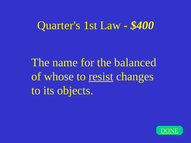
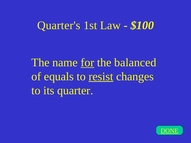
$400: $400 -> $100 (142, 25)
for underline: none -> present (87, 63)
whose: whose -> equals (59, 77)
objects: objects -> quarter (75, 91)
